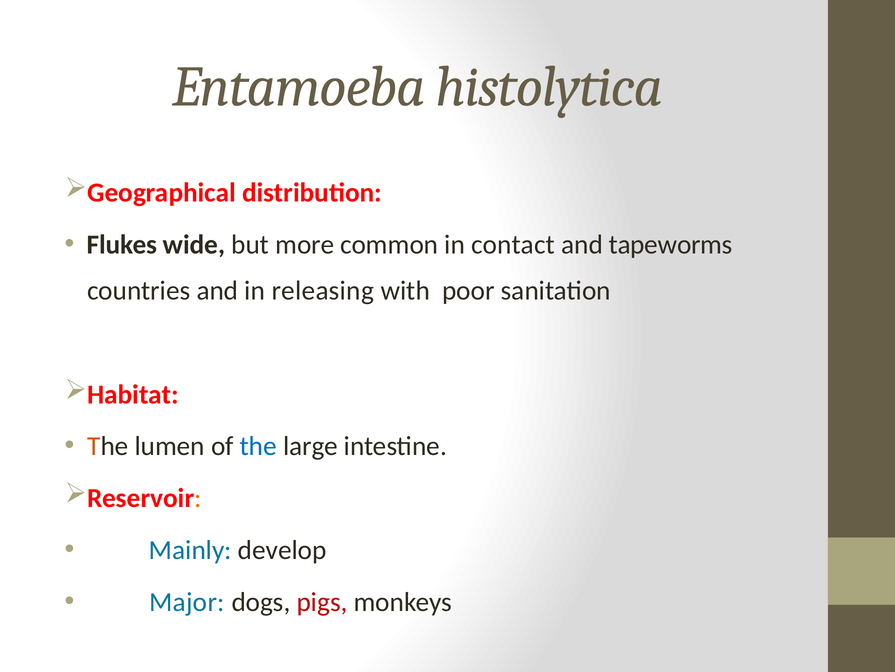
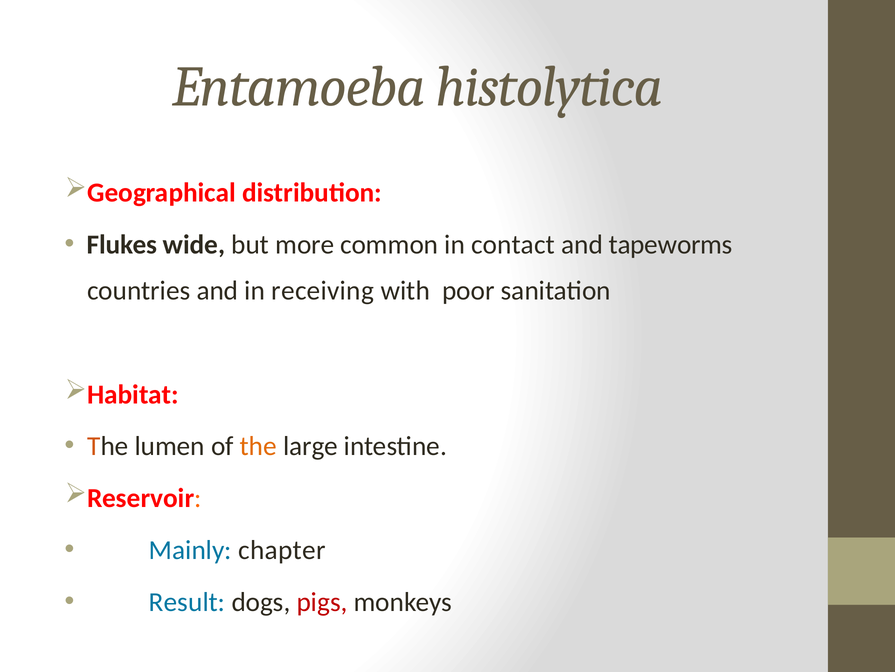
releasing: releasing -> receiving (323, 290)
the colour: blue -> orange (258, 446)
develop: develop -> chapter (282, 550)
Major: Major -> Result (187, 602)
